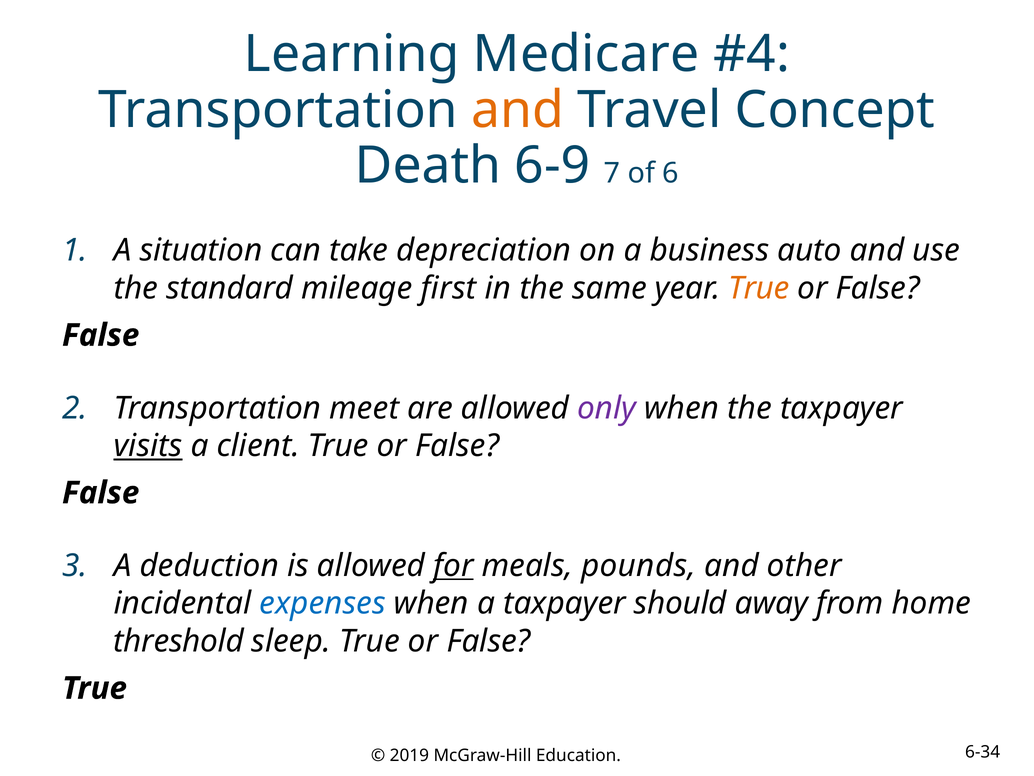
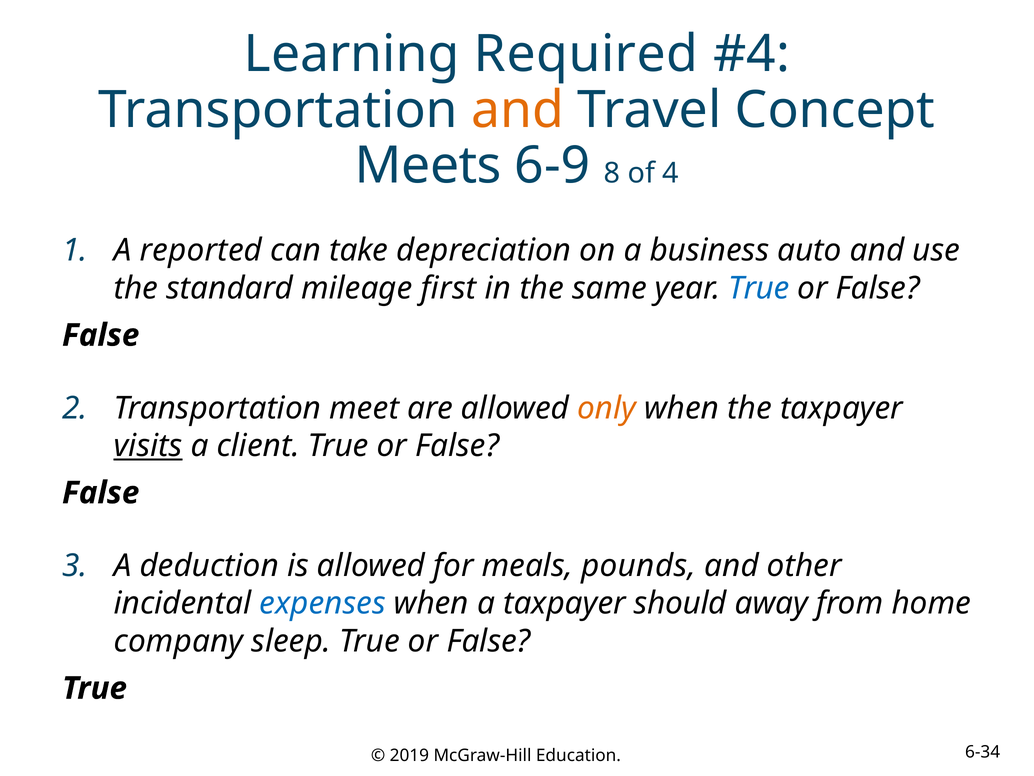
Medicare: Medicare -> Required (586, 54)
Death: Death -> Meets (428, 166)
7: 7 -> 8 (612, 173)
6: 6 -> 4 (671, 173)
situation: situation -> reported (201, 250)
True colour: orange -> blue (759, 288)
only colour: purple -> orange (607, 408)
for underline: present -> none (453, 565)
threshold: threshold -> company (178, 641)
